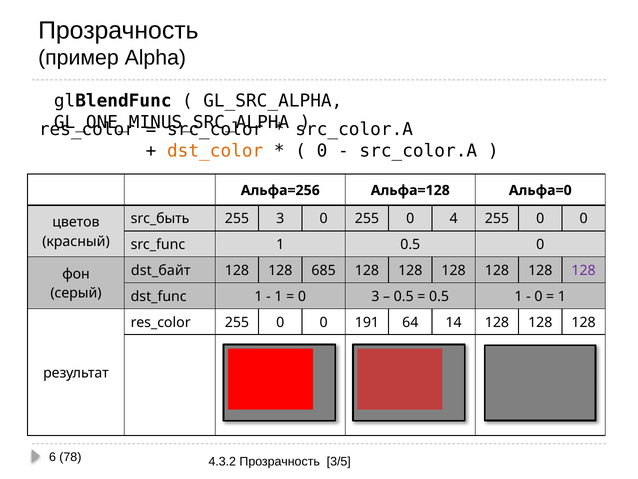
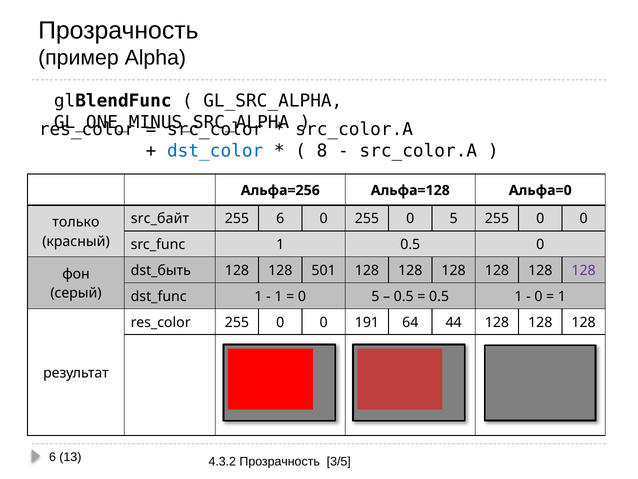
dst_color colour: orange -> blue (215, 151)
0: 0 -> 8 (322, 151)
src_быть: src_быть -> src_байт (160, 219)
255 3: 3 -> 6 (280, 219)
255 0 4: 4 -> 5 (454, 219)
цветов: цветов -> только (76, 222)
dst_байт: dst_байт -> dst_быть (161, 270)
685: 685 -> 501 (324, 270)
3: 3 -> 5 (375, 296)
14: 14 -> 44 (454, 322)
78: 78 -> 13 (70, 457)
